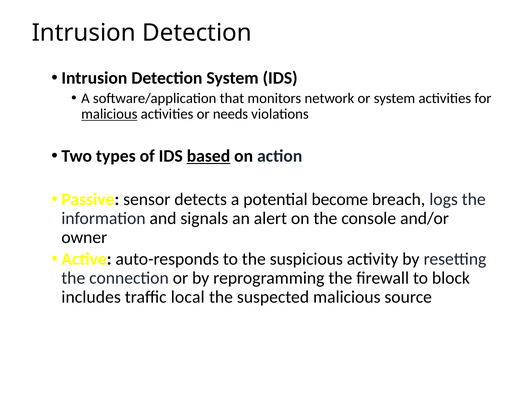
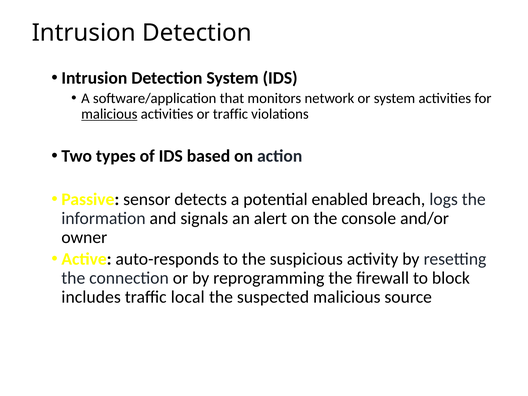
or needs: needs -> traffic (230, 114)
based underline: present -> none (208, 156)
become: become -> enabled (340, 199)
